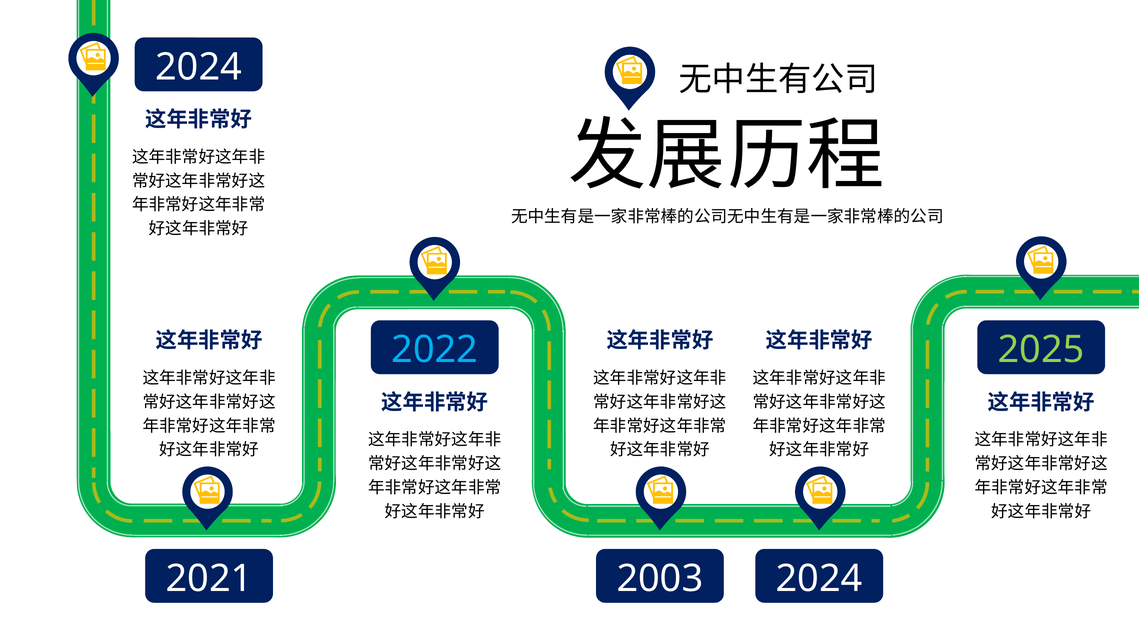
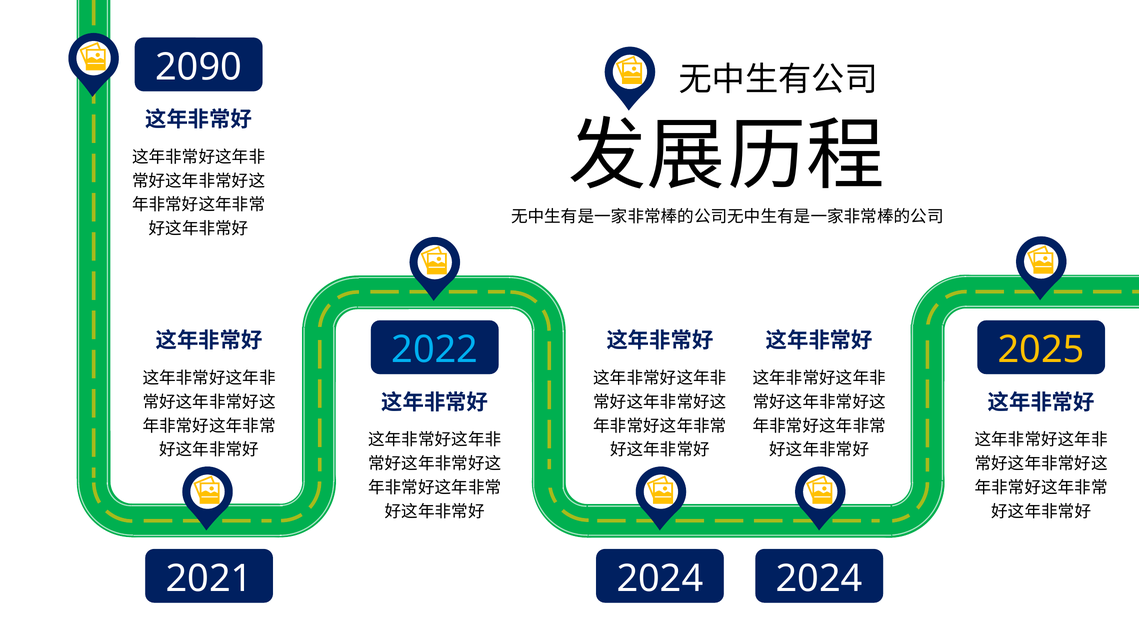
2024: 2024 -> 2090 (199, 67)
2025 colour: light green -> yellow (1041, 350)
2003: 2003 -> 2024 (660, 578)
